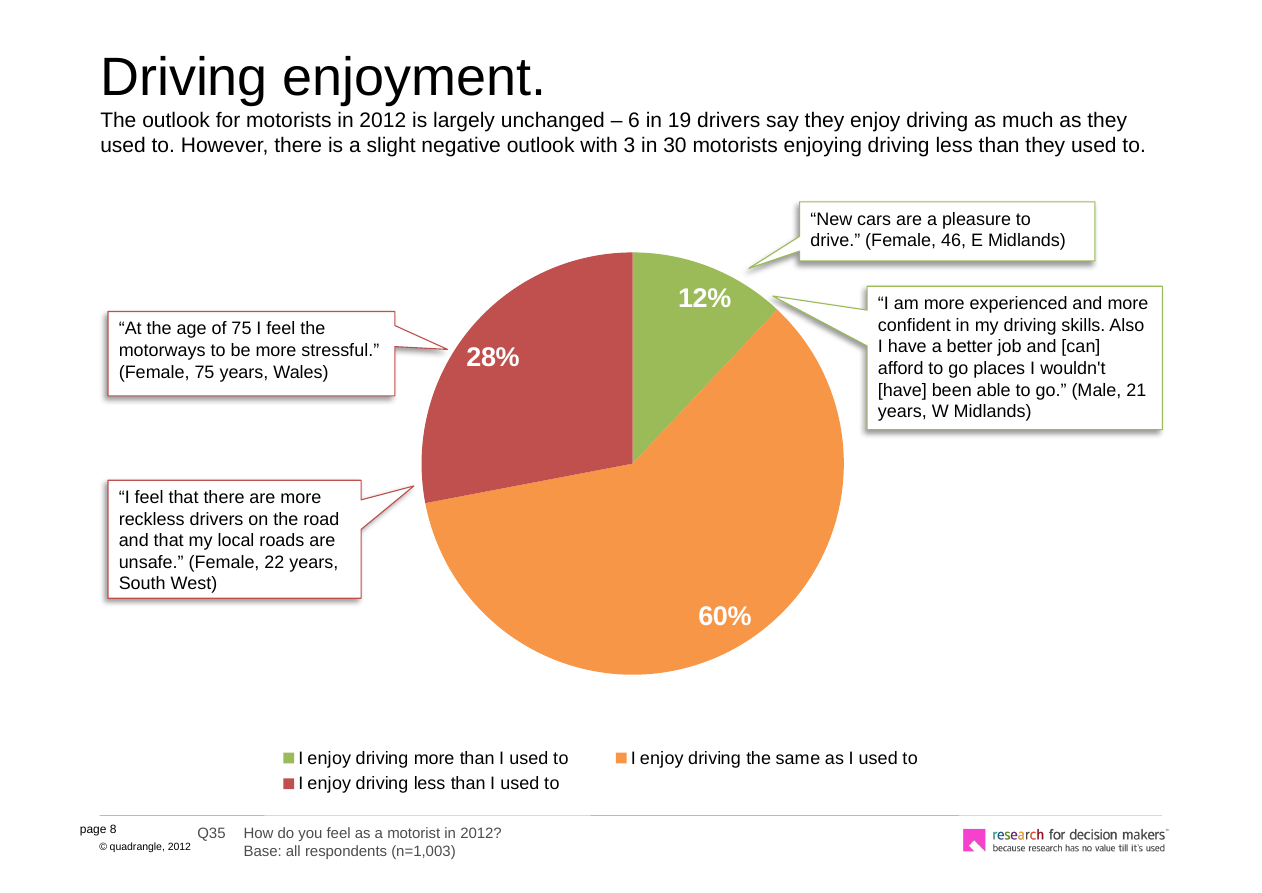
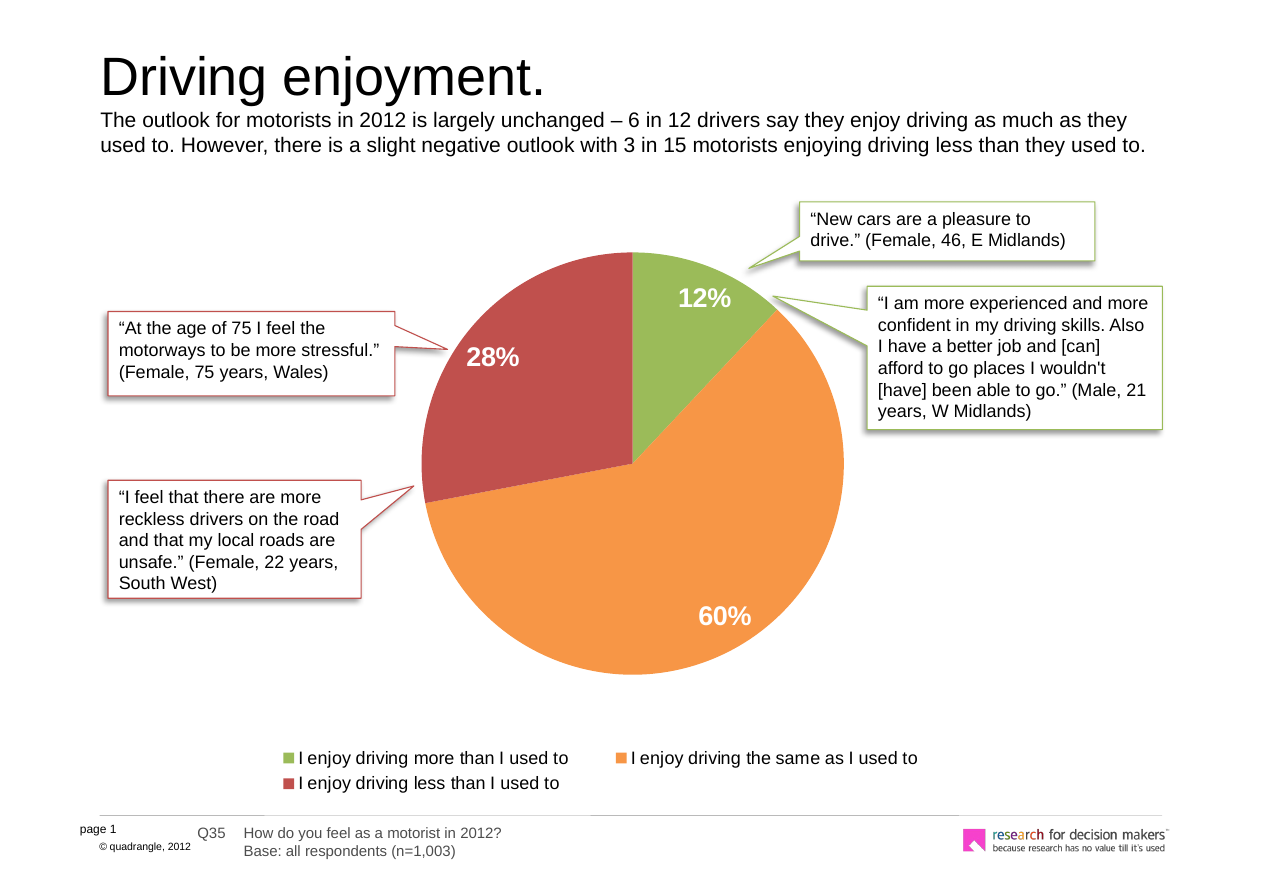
19: 19 -> 12 (680, 120)
30: 30 -> 15 (675, 146)
8: 8 -> 1 (113, 829)
